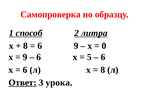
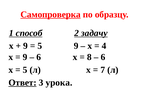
Самопроверка underline: none -> present (51, 14)
литра: литра -> задачу (94, 33)
8: 8 -> 9 (25, 46)
6: 6 -> 5 (40, 46)
0: 0 -> 4 (104, 46)
5: 5 -> 8 (89, 57)
6: 6 -> 5 (25, 70)
8: 8 -> 7 (103, 70)
